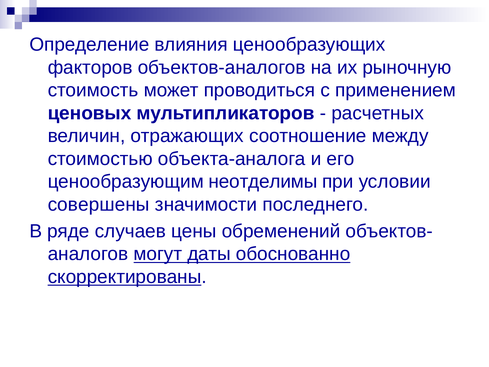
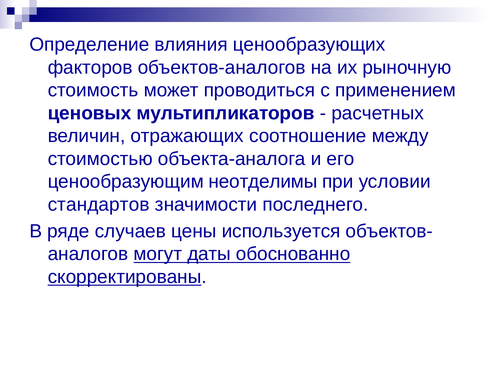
совершены: совершены -> стандартов (99, 204)
обременений: обременений -> используется (281, 231)
